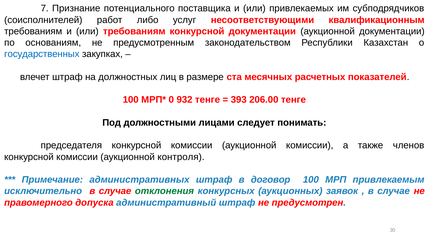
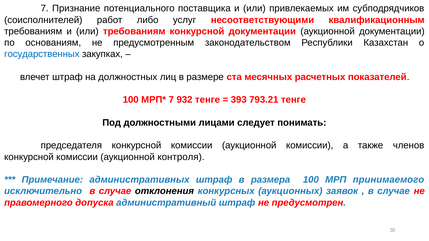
0: 0 -> 7 (171, 100)
206.00: 206.00 -> 793.21 (264, 100)
договор: договор -> размера (271, 180)
привлекаемым: привлекаемым -> принимаемого (389, 180)
отклонения colour: green -> black (164, 191)
